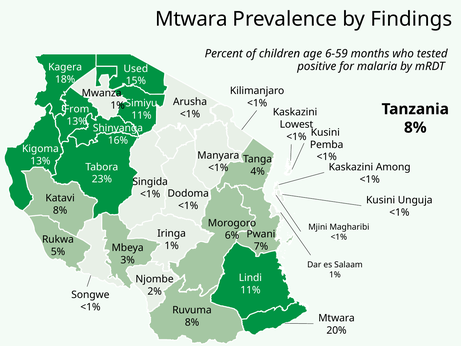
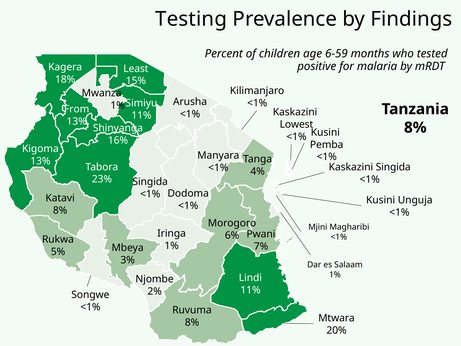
Mtwara: Mtwara -> Testing (191, 19)
Used: Used -> Least (136, 69)
Kaskazini Among: Among -> Singida (393, 167)
